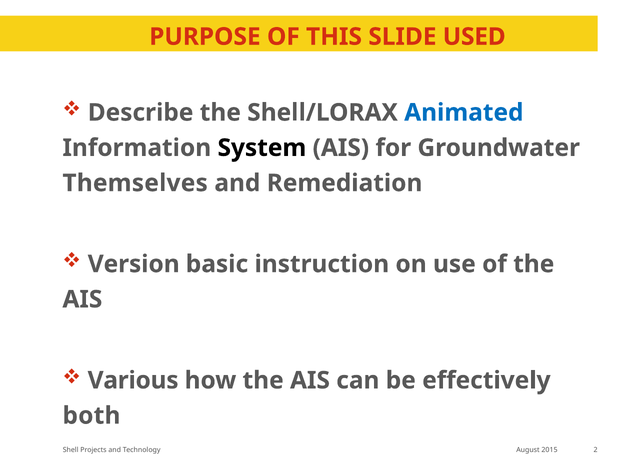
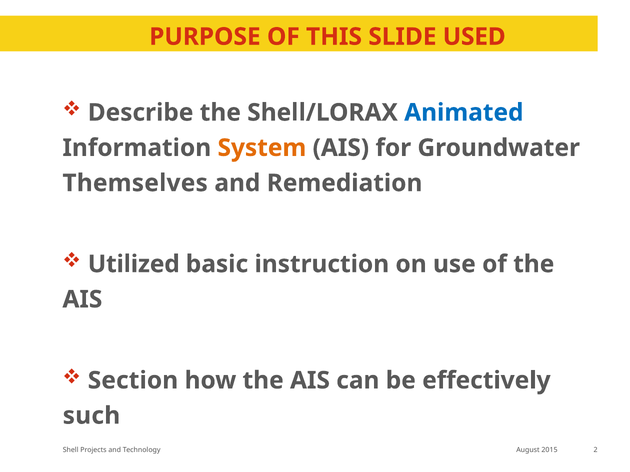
System colour: black -> orange (262, 148)
Version: Version -> Utilized (134, 264)
Various: Various -> Section (133, 381)
both: both -> such (91, 416)
